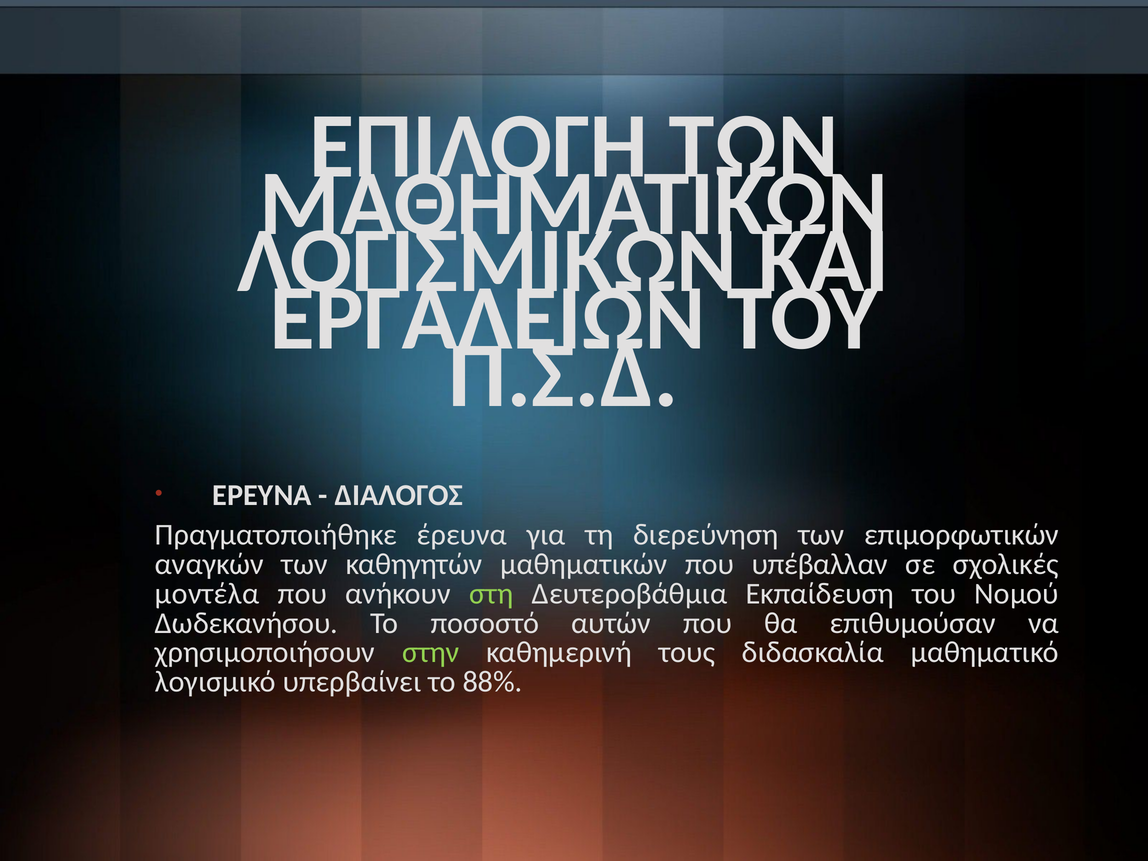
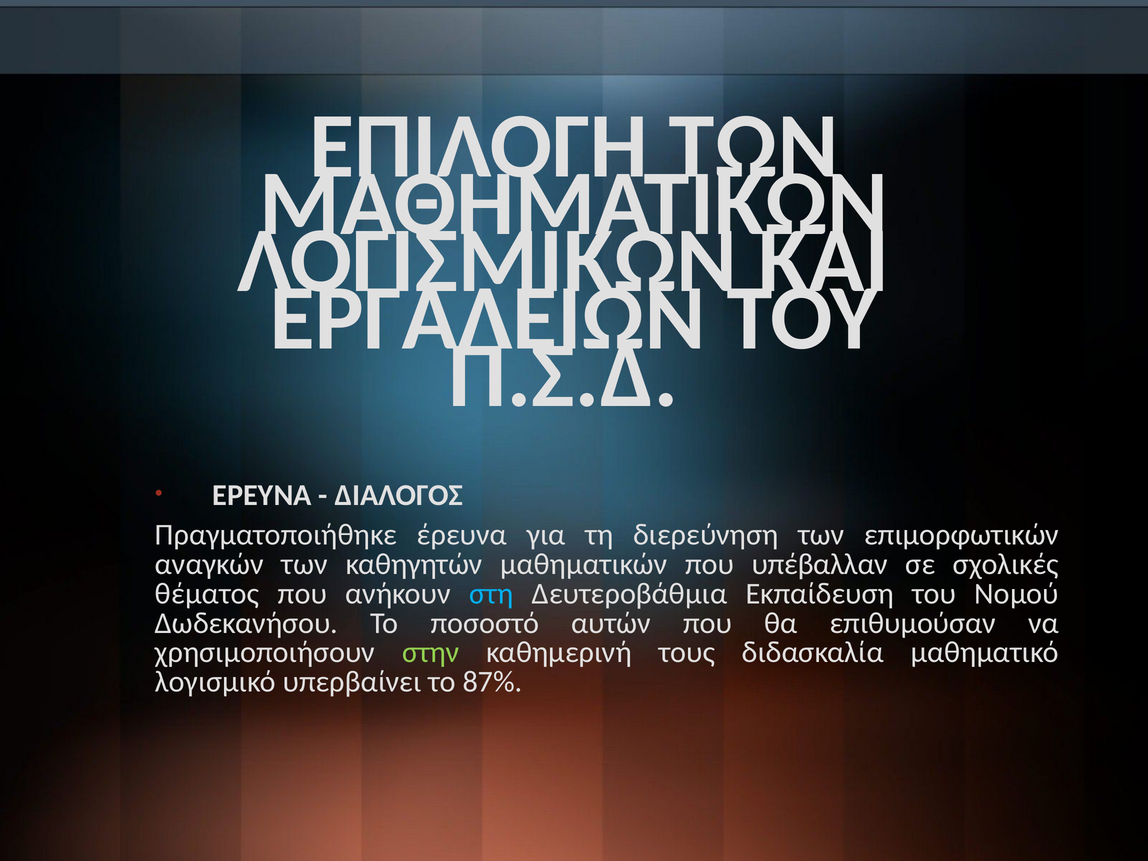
μοντέλα: μοντέλα -> θέματος (207, 594)
στη colour: light green -> light blue (491, 594)
88%: 88% -> 87% (492, 682)
